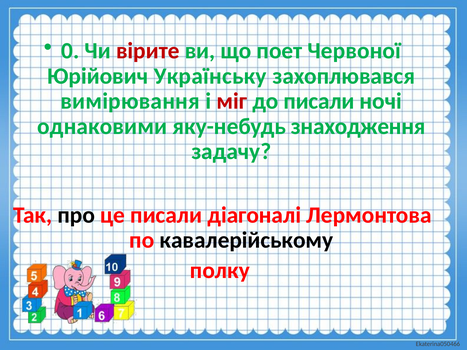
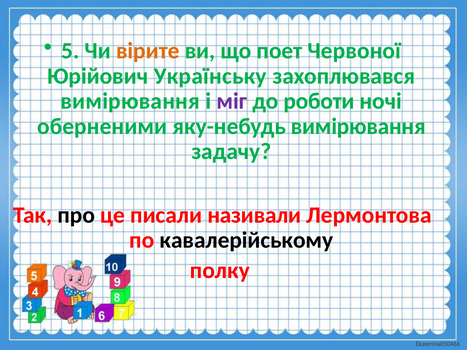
0: 0 -> 5 (70, 51)
вірите colour: red -> orange (148, 51)
міг colour: red -> purple (232, 101)
до писали: писали -> роботи (319, 101)
однаковими: однаковими -> оберненими (102, 126)
яку-небудь знаходження: знаходження -> вимірювання (358, 126)
діагоналі: діагоналі -> називали (254, 215)
